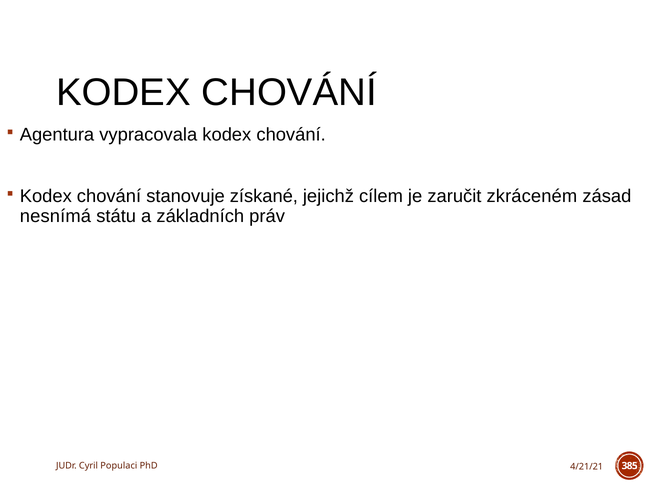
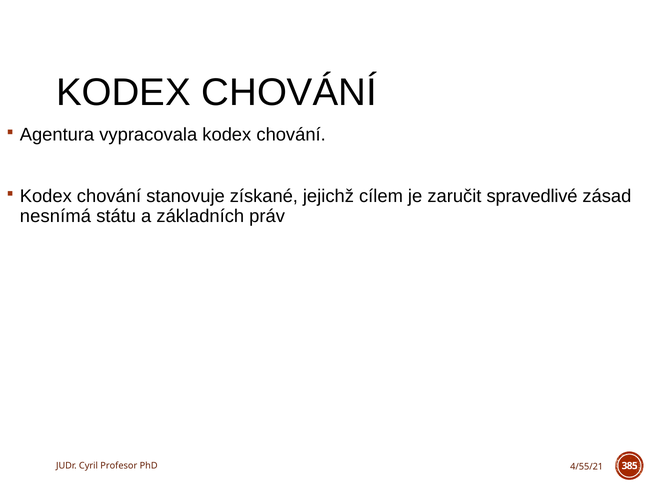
zkráceném: zkráceném -> spravedlivé (532, 196)
Populaci: Populaci -> Profesor (119, 466)
4/21/21: 4/21/21 -> 4/55/21 (587, 467)
